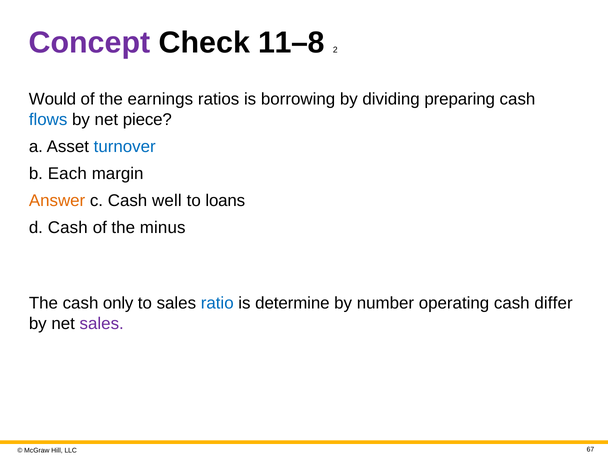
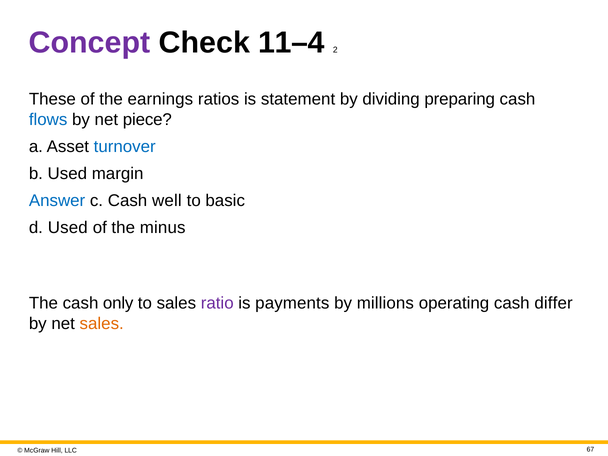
11–8: 11–8 -> 11–4 (292, 43)
Would: Would -> These (52, 99)
borrowing: borrowing -> statement (298, 99)
b Each: Each -> Used (67, 174)
Answer colour: orange -> blue (57, 201)
loans: loans -> basic (225, 201)
d Cash: Cash -> Used (68, 228)
ratio colour: blue -> purple (217, 303)
determine: determine -> payments (292, 303)
number: number -> millions (385, 303)
sales colour: purple -> orange (102, 323)
